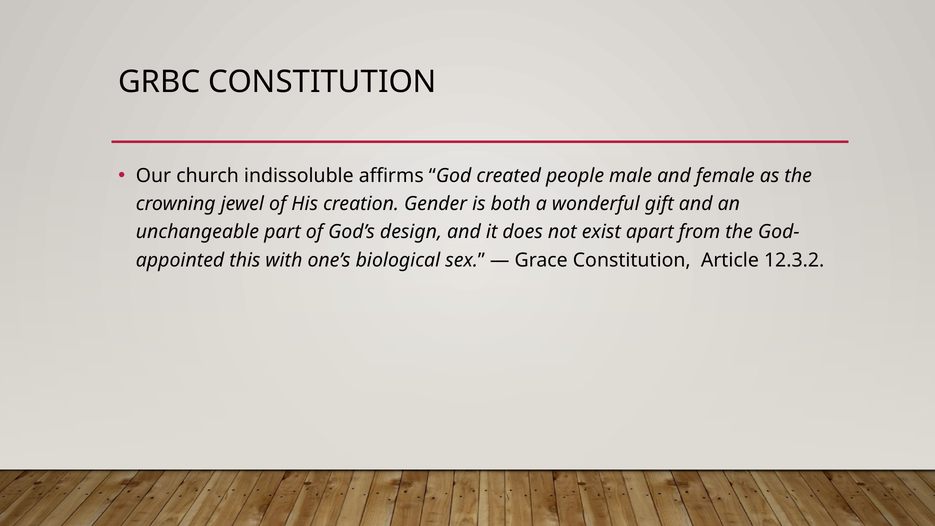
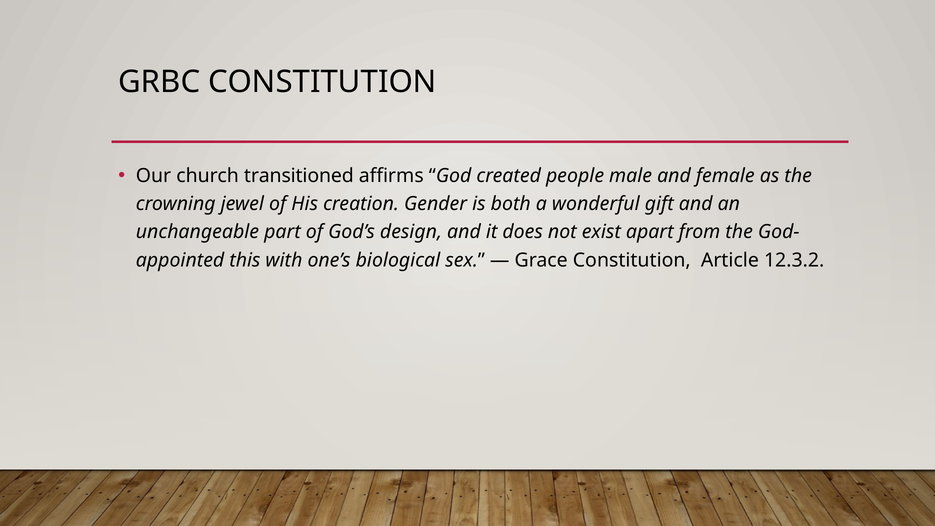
indissoluble: indissoluble -> transitioned (299, 176)
